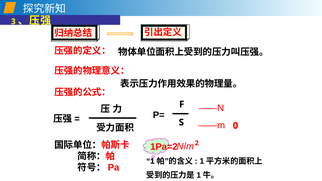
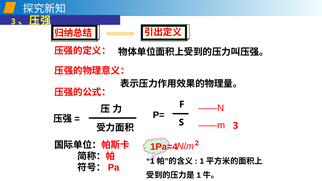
——m 0: 0 -> 3 (235, 126)
1Pa=2: 1Pa=2 -> 1Pa=4 (164, 147)
